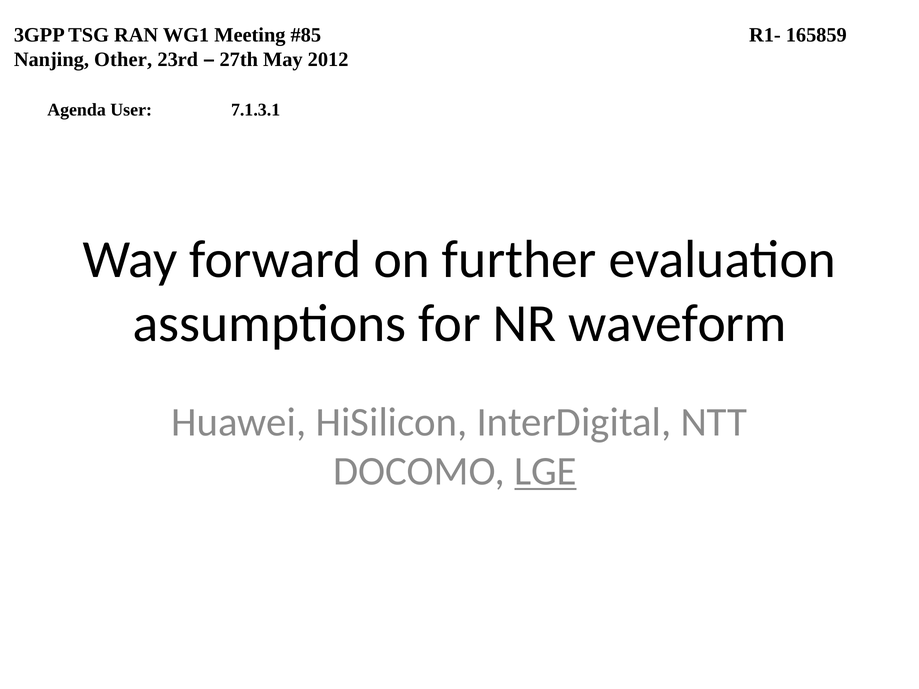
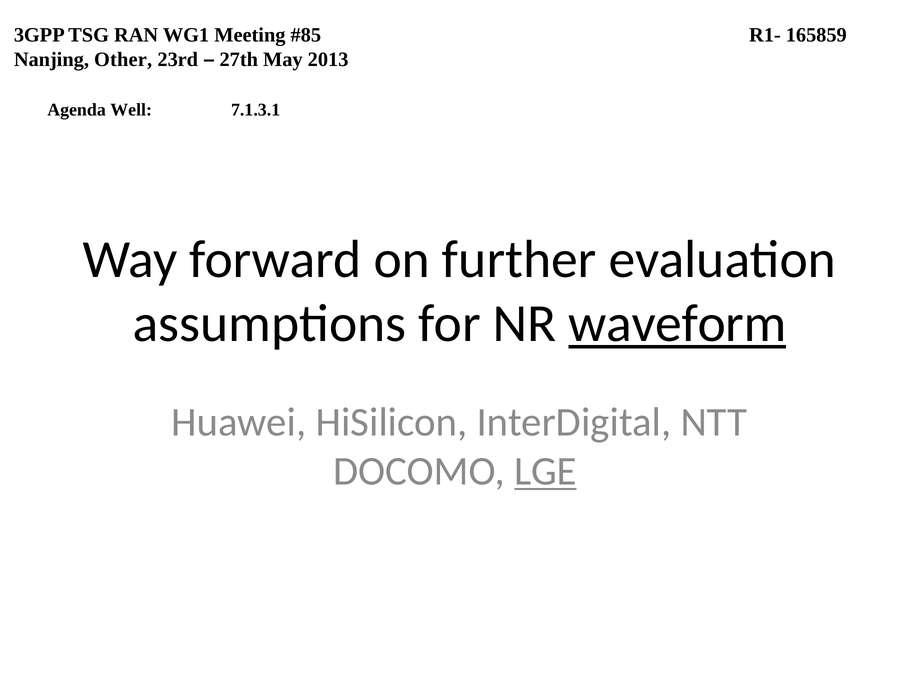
2012: 2012 -> 2013 (328, 60)
User: User -> Well (131, 110)
waveform underline: none -> present (677, 324)
